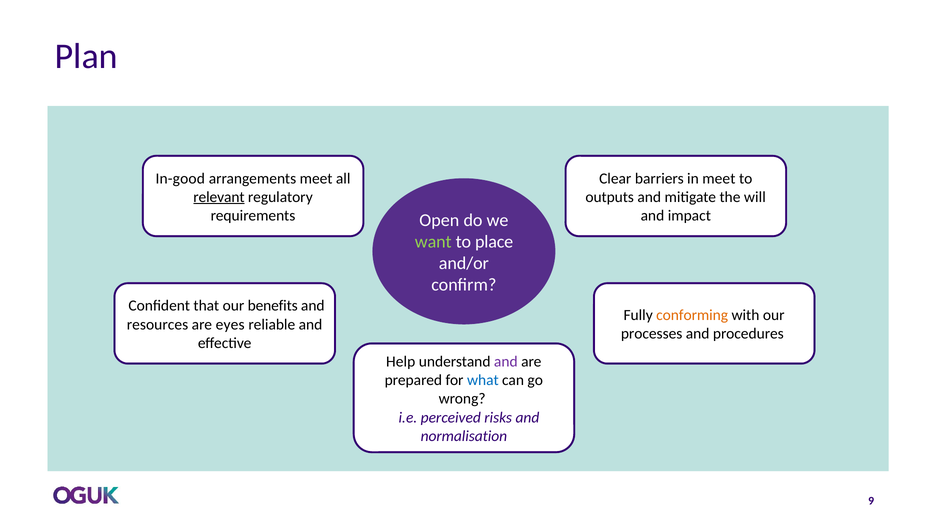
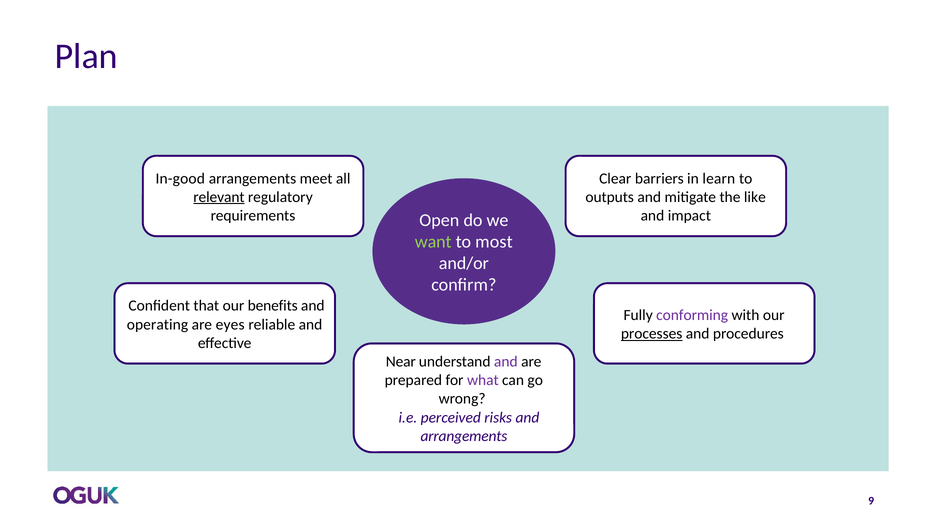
in meet: meet -> learn (719, 179)
will: will -> like (755, 197)
place: place -> most (494, 242)
conforming colour: orange -> purple (692, 316)
resources: resources -> operating (157, 325)
processes underline: none -> present (652, 334)
Help: Help -> Near (401, 362)
what colour: blue -> purple (483, 381)
normalisation: normalisation -> arrangements (464, 436)
